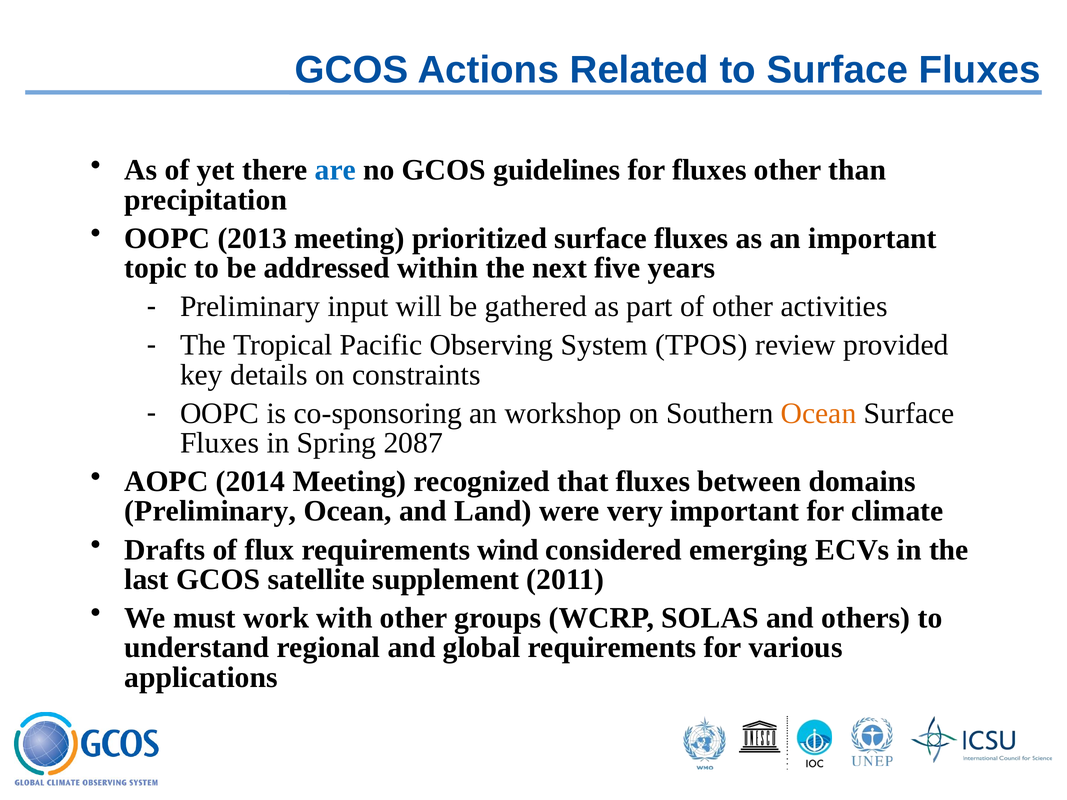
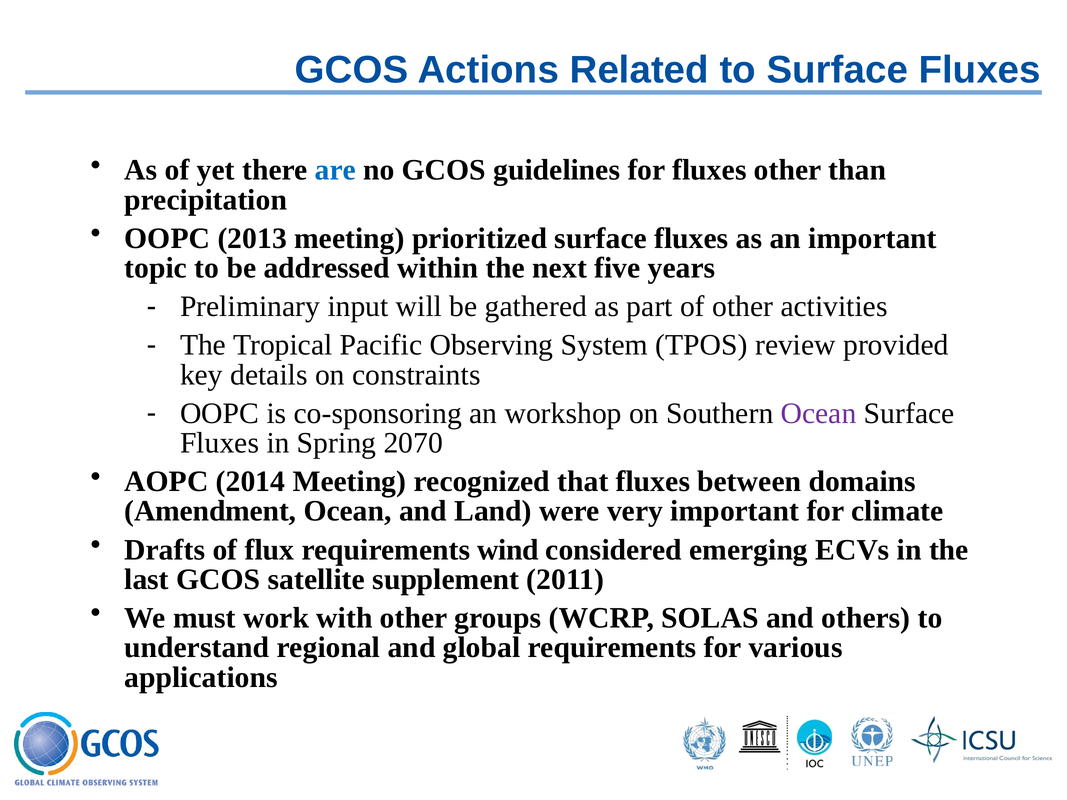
Ocean colour: orange -> purple (819, 413)
2087: 2087 -> 2070 (413, 443)
Preliminary: Preliminary -> Amendment (210, 511)
